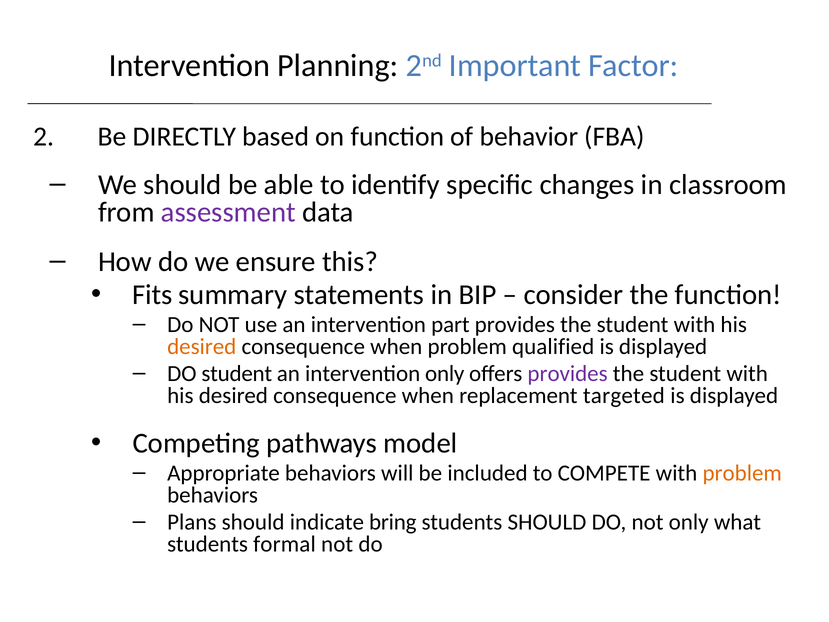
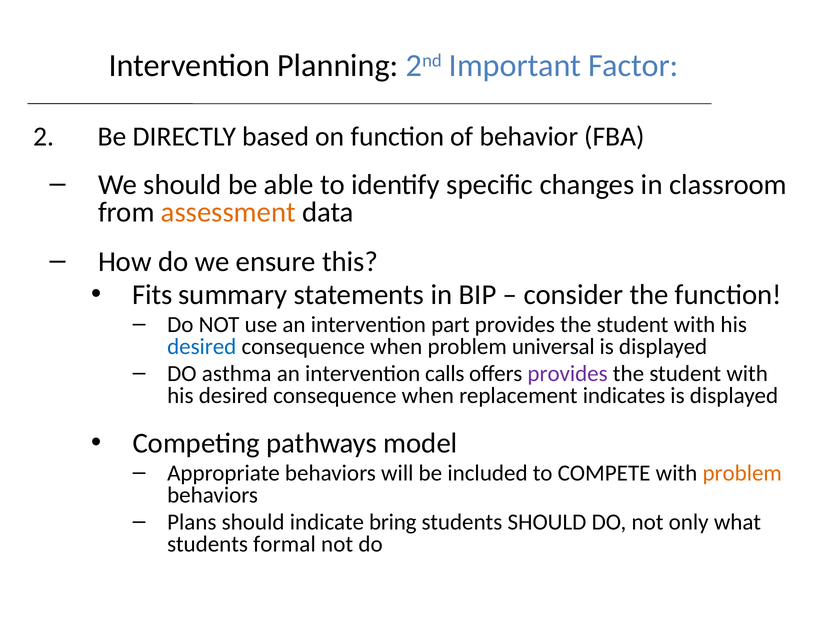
assessment colour: purple -> orange (228, 212)
desired colour: orange -> blue (202, 347)
qualified: qualified -> universal (553, 347)
DO student: student -> asthma (237, 373)
intervention only: only -> calls (445, 373)
targeted: targeted -> indicates (624, 395)
